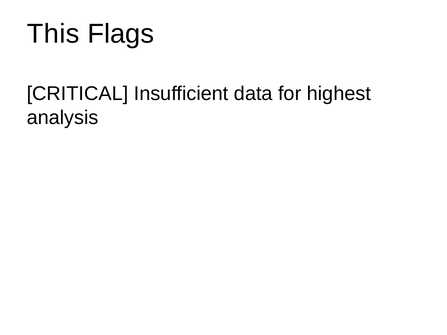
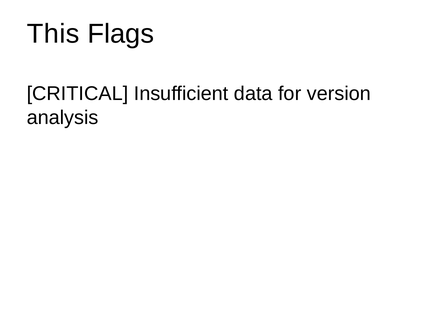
highest: highest -> version (339, 94)
